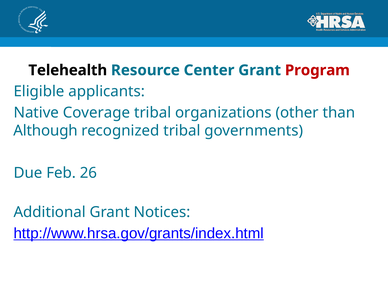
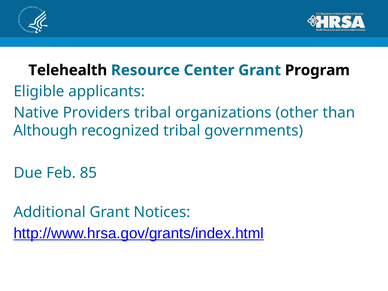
Program colour: red -> black (317, 70)
Coverage: Coverage -> Providers (96, 113)
26: 26 -> 85 (88, 173)
